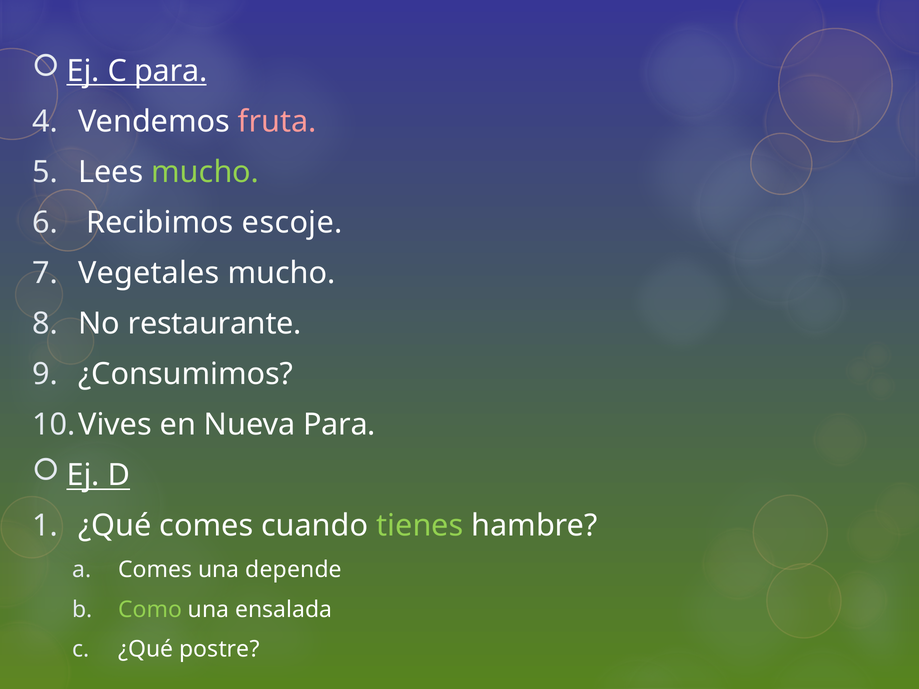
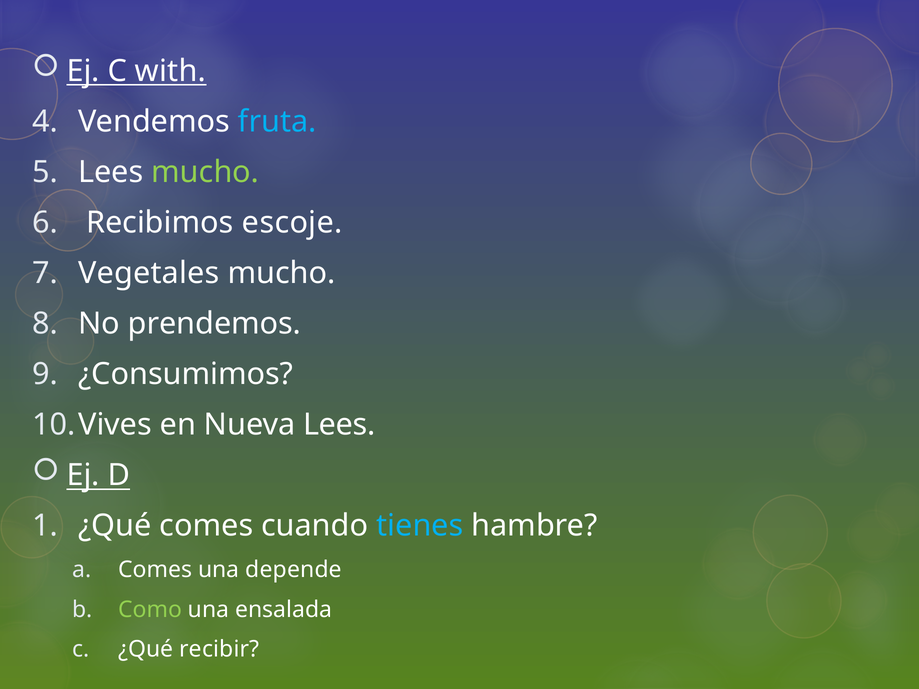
C para: para -> with (171, 71)
fruta colour: pink -> light blue (277, 122)
restaurante: restaurante -> prendemos (215, 324)
Nueva Para: Para -> Lees (339, 425)
tienes colour: light green -> light blue (420, 526)
postre: postre -> recibir (219, 650)
